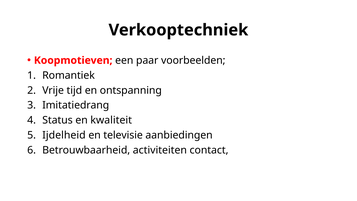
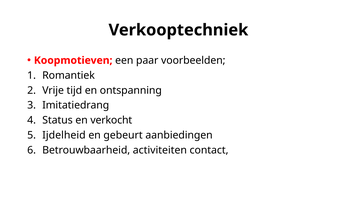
kwaliteit: kwaliteit -> verkocht (111, 120)
televisie: televisie -> gebeurt (123, 135)
